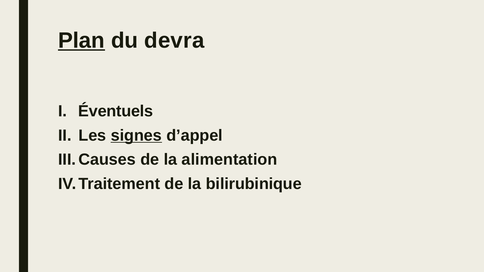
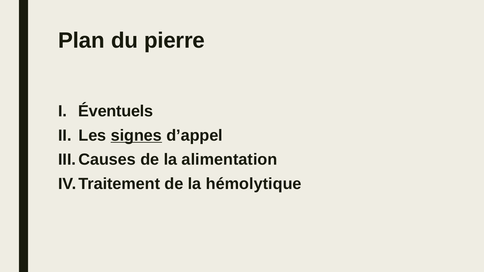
Plan underline: present -> none (81, 41)
devra: devra -> pierre (175, 41)
bilirubinique: bilirubinique -> hémolytique (254, 184)
